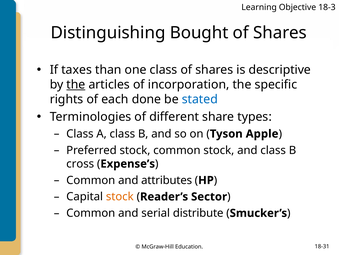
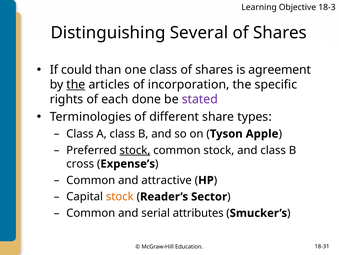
Bought: Bought -> Several (199, 33)
taxes: taxes -> could (77, 70)
descriptive: descriptive -> agreement (280, 70)
stated colour: blue -> purple (200, 99)
stock underline: none -> present (135, 150)
attributes: attributes -> attractive (167, 180)
distribute: distribute -> attributes (198, 213)
